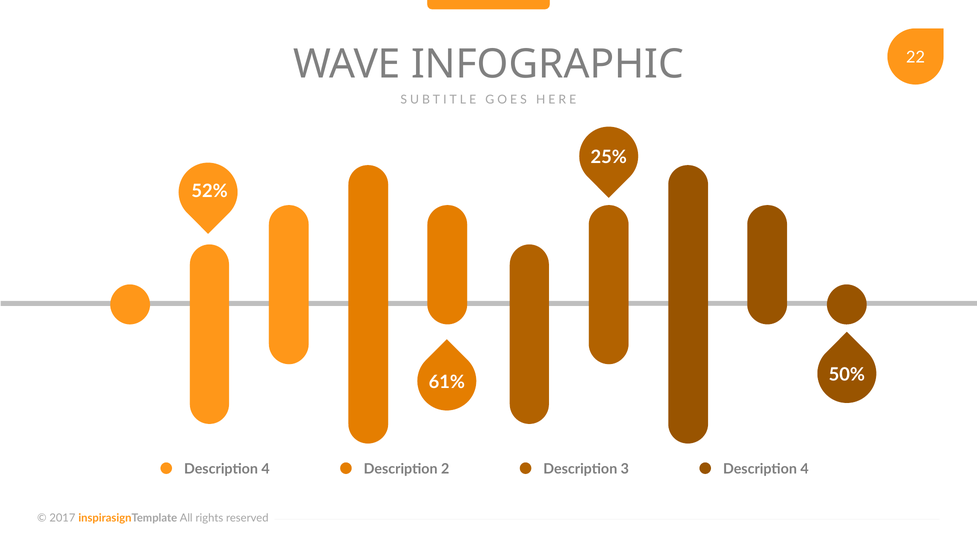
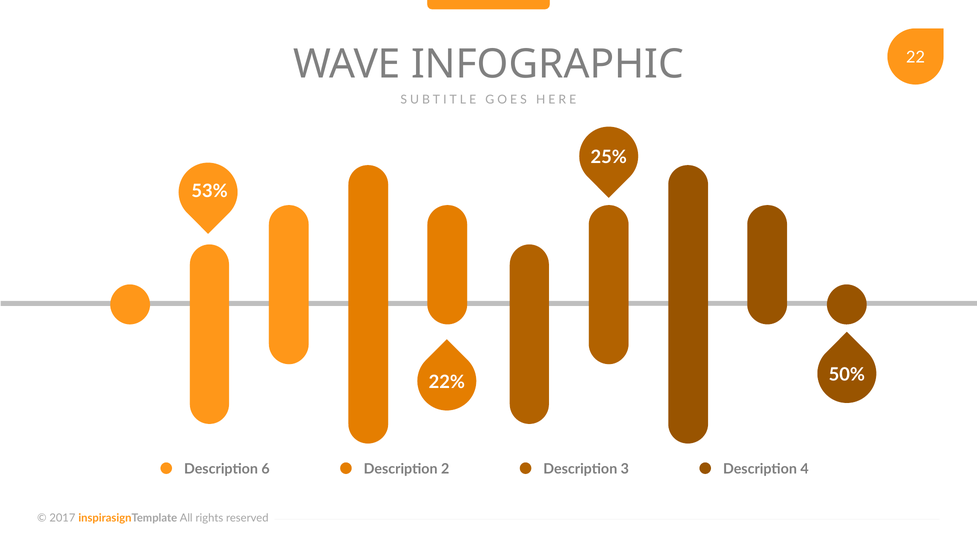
52%: 52% -> 53% (210, 191)
61%: 61% -> 22% (447, 382)
4: 4 -> 6 (266, 469)
